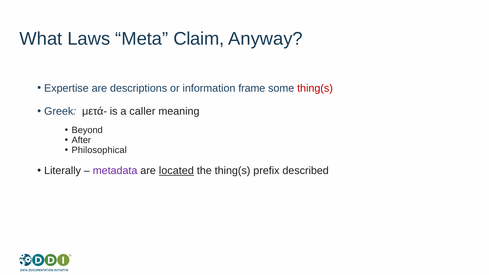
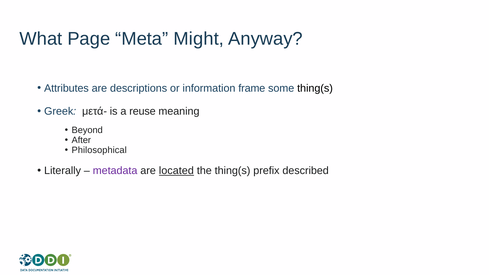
Laws: Laws -> Page (89, 39)
Claim: Claim -> Might (199, 39)
Expertise: Expertise -> Attributes (66, 88)
thing(s colour: red -> black (315, 88)
caller: caller -> reuse (142, 111)
